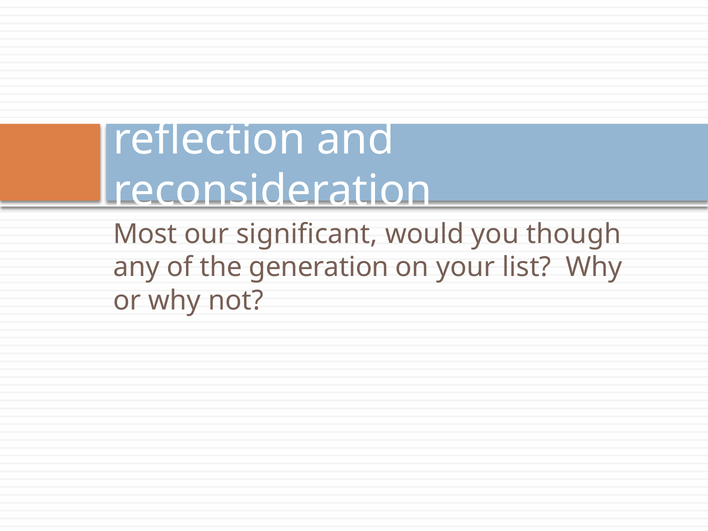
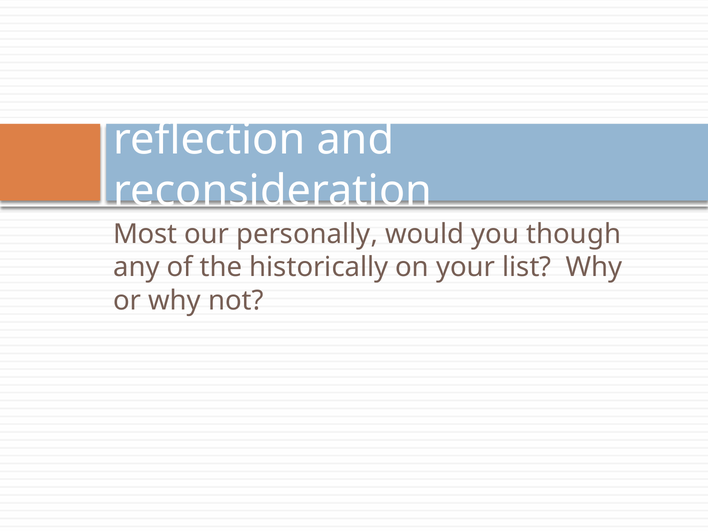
significant: significant -> personally (307, 234)
generation: generation -> historically (319, 267)
